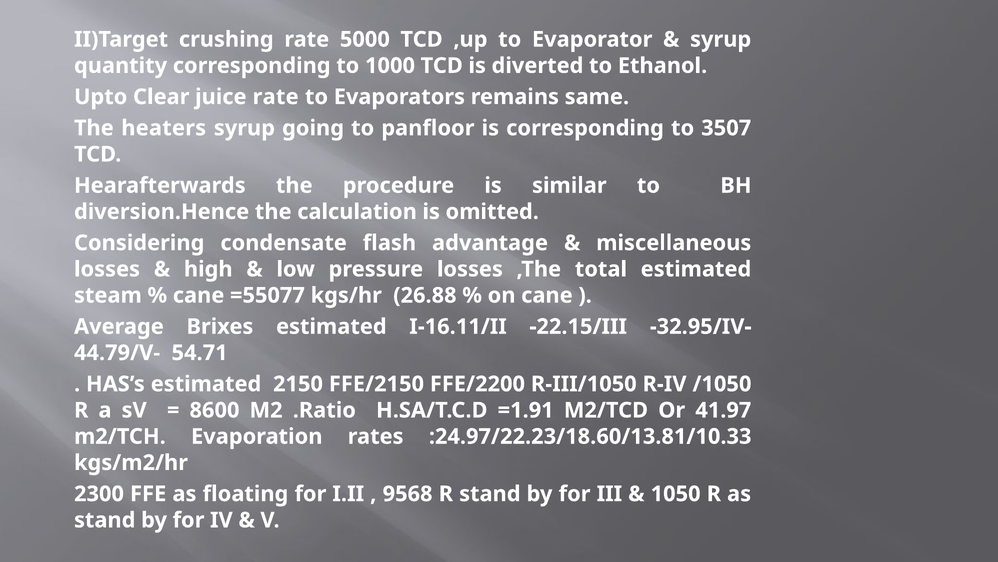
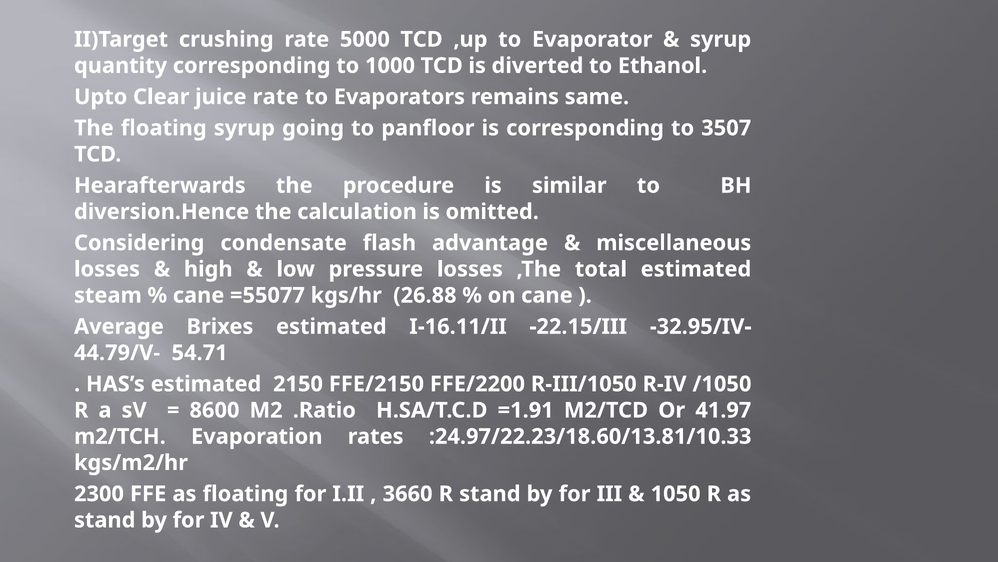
The heaters: heaters -> floating (164, 128)
9568: 9568 -> 3660 (408, 493)
